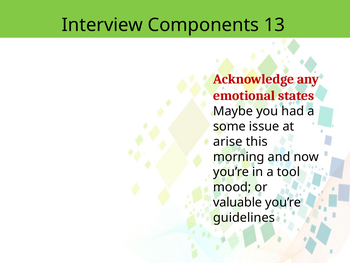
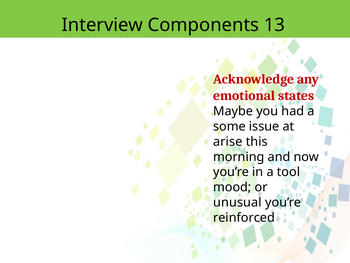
valuable: valuable -> unusual (237, 202)
guidelines: guidelines -> reinforced (244, 217)
